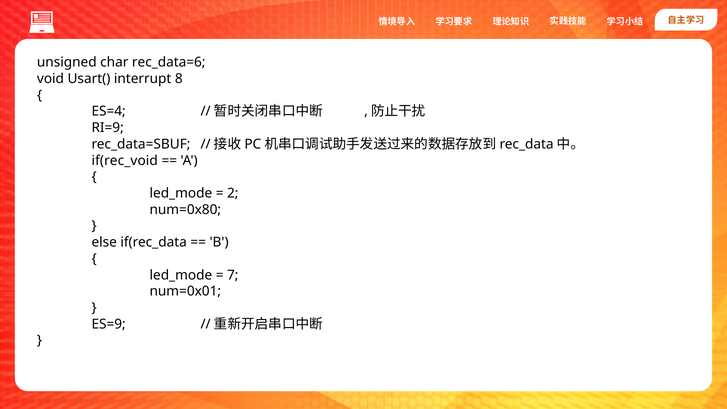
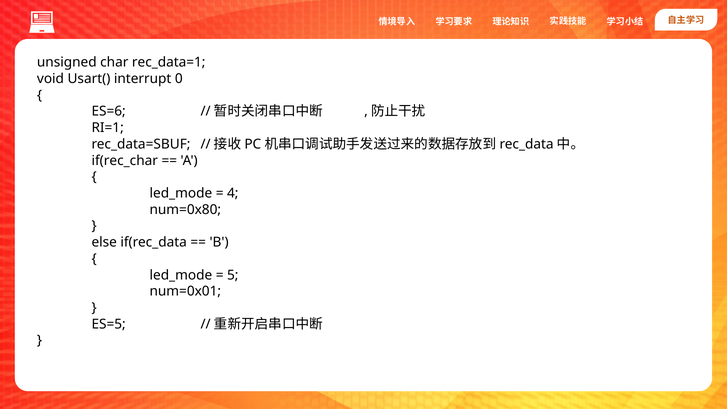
rec_data=6: rec_data=6 -> rec_data=1 (169, 62)
8: 8 -> 0 (179, 79)
ES=4: ES=4 -> ES=6 (109, 111)
RI=9: RI=9 -> RI=1 (108, 128)
if(rec_void: if(rec_void -> if(rec_char (125, 161)
2: 2 -> 4 (233, 193)
7: 7 -> 5 (233, 275)
ES=9: ES=9 -> ES=5 (109, 324)
